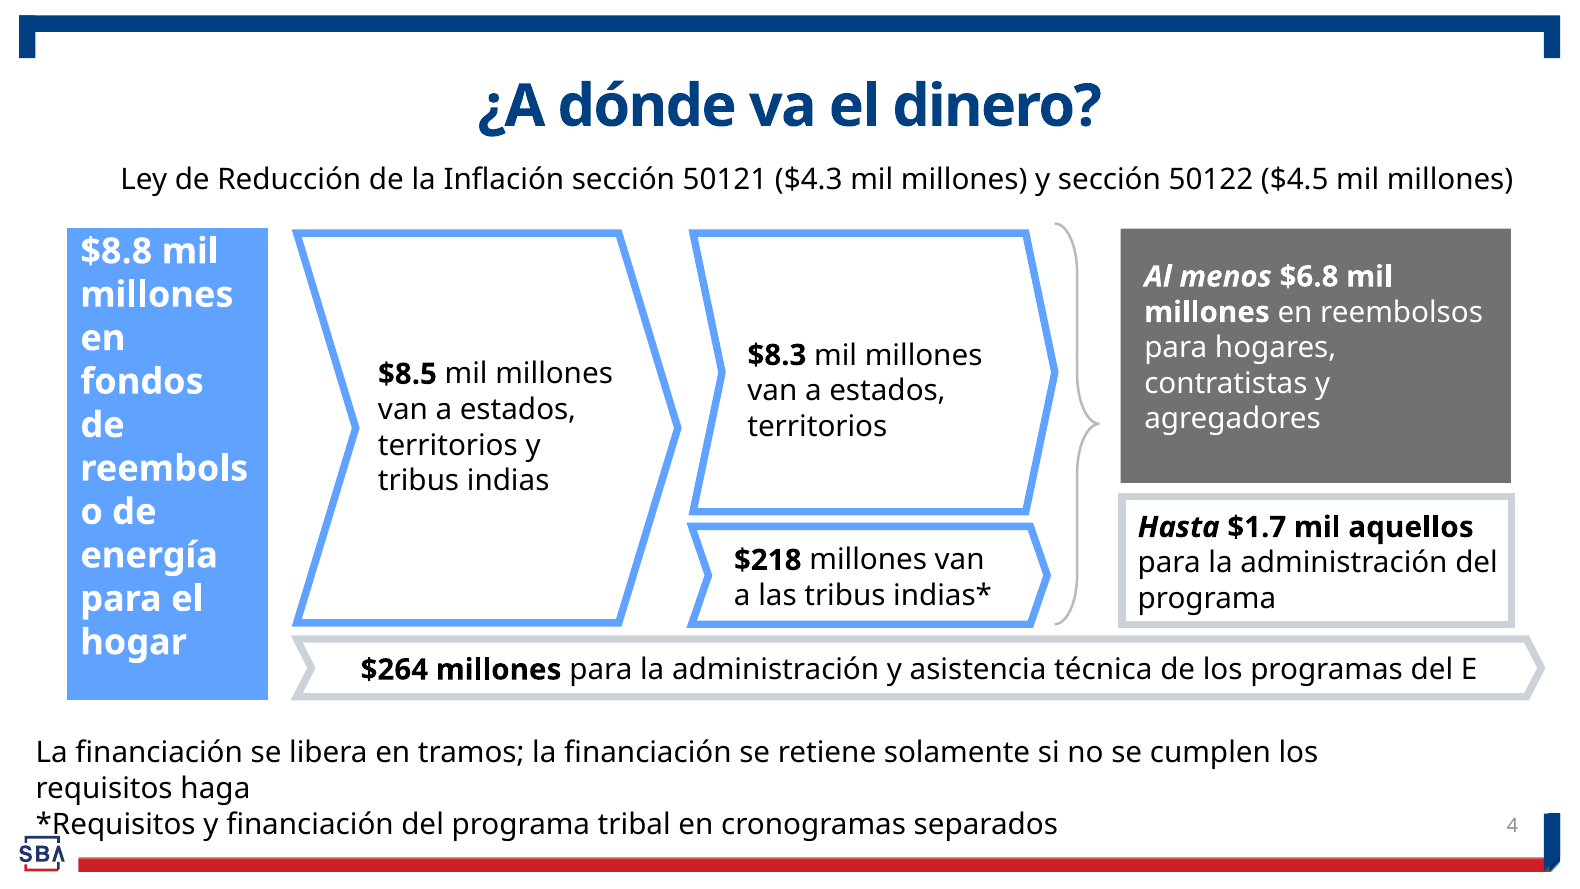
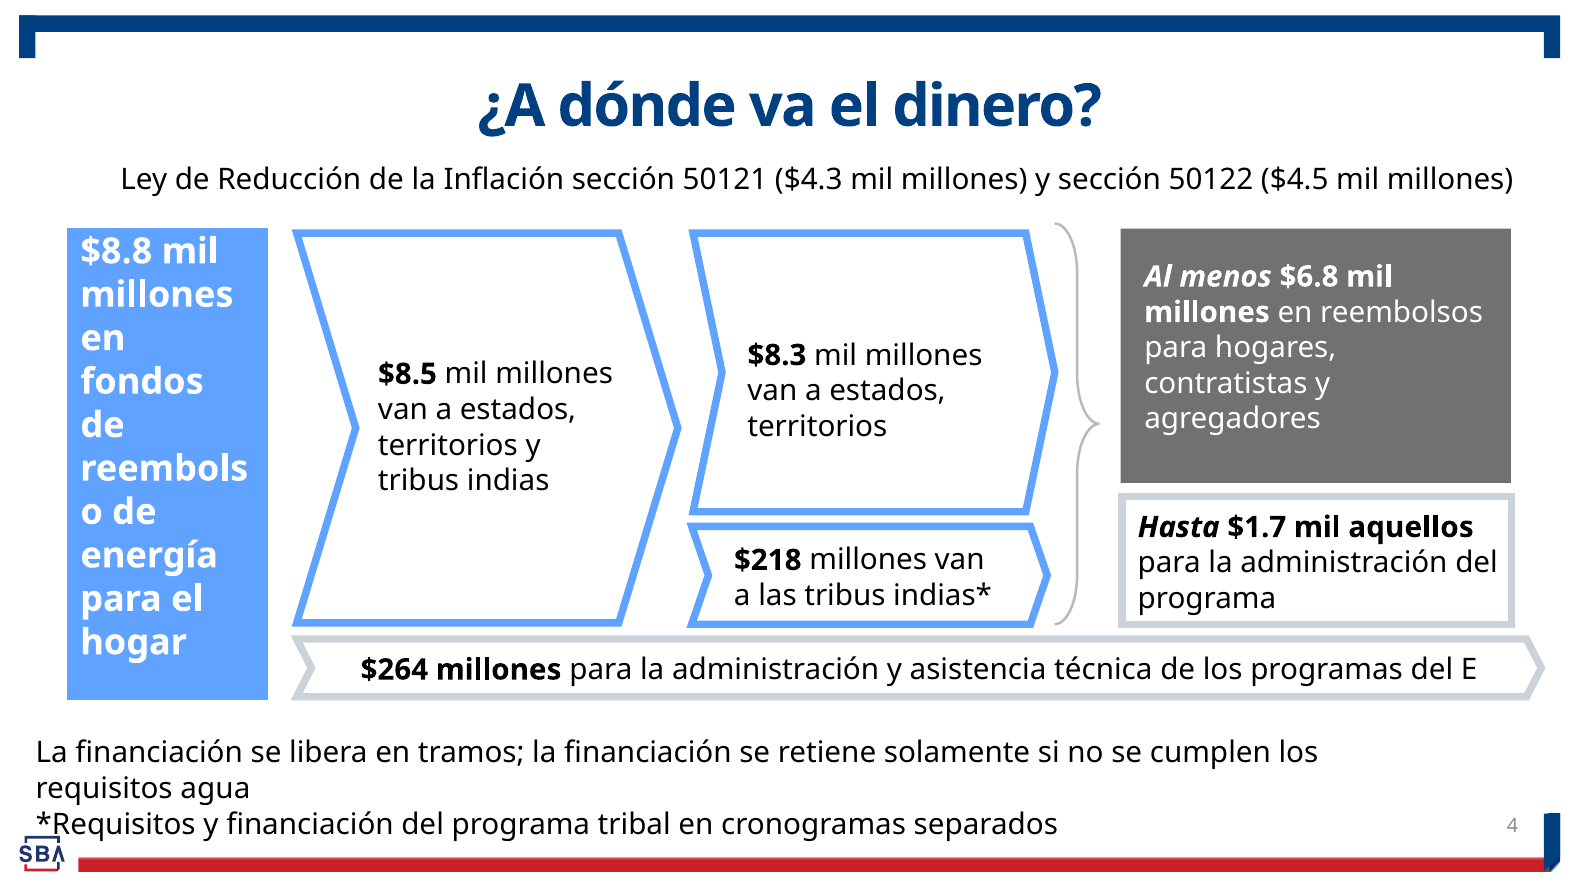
haga: haga -> agua (215, 789)
